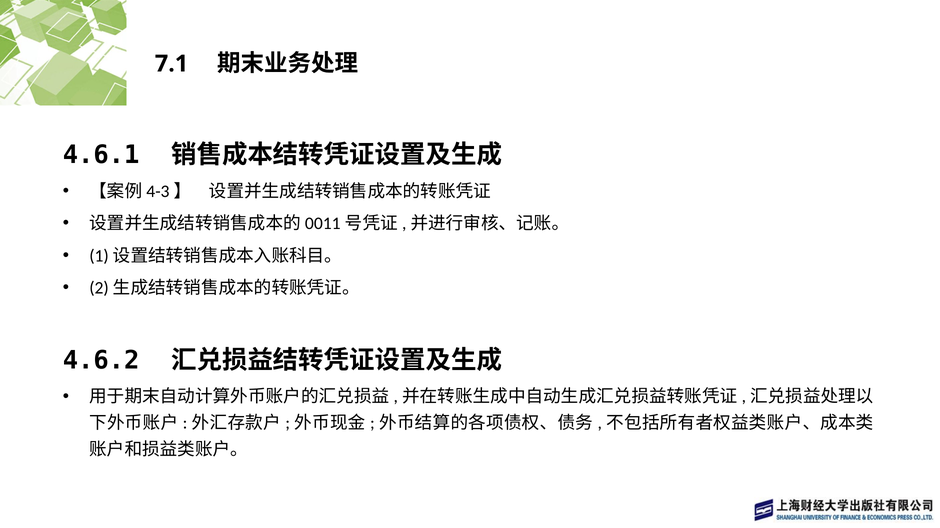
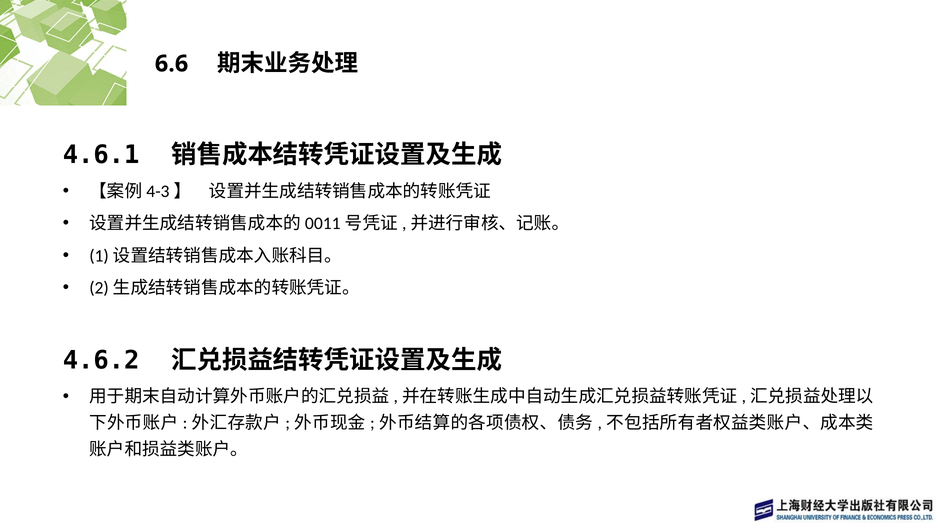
7.1: 7.1 -> 6.6 (172, 64)
